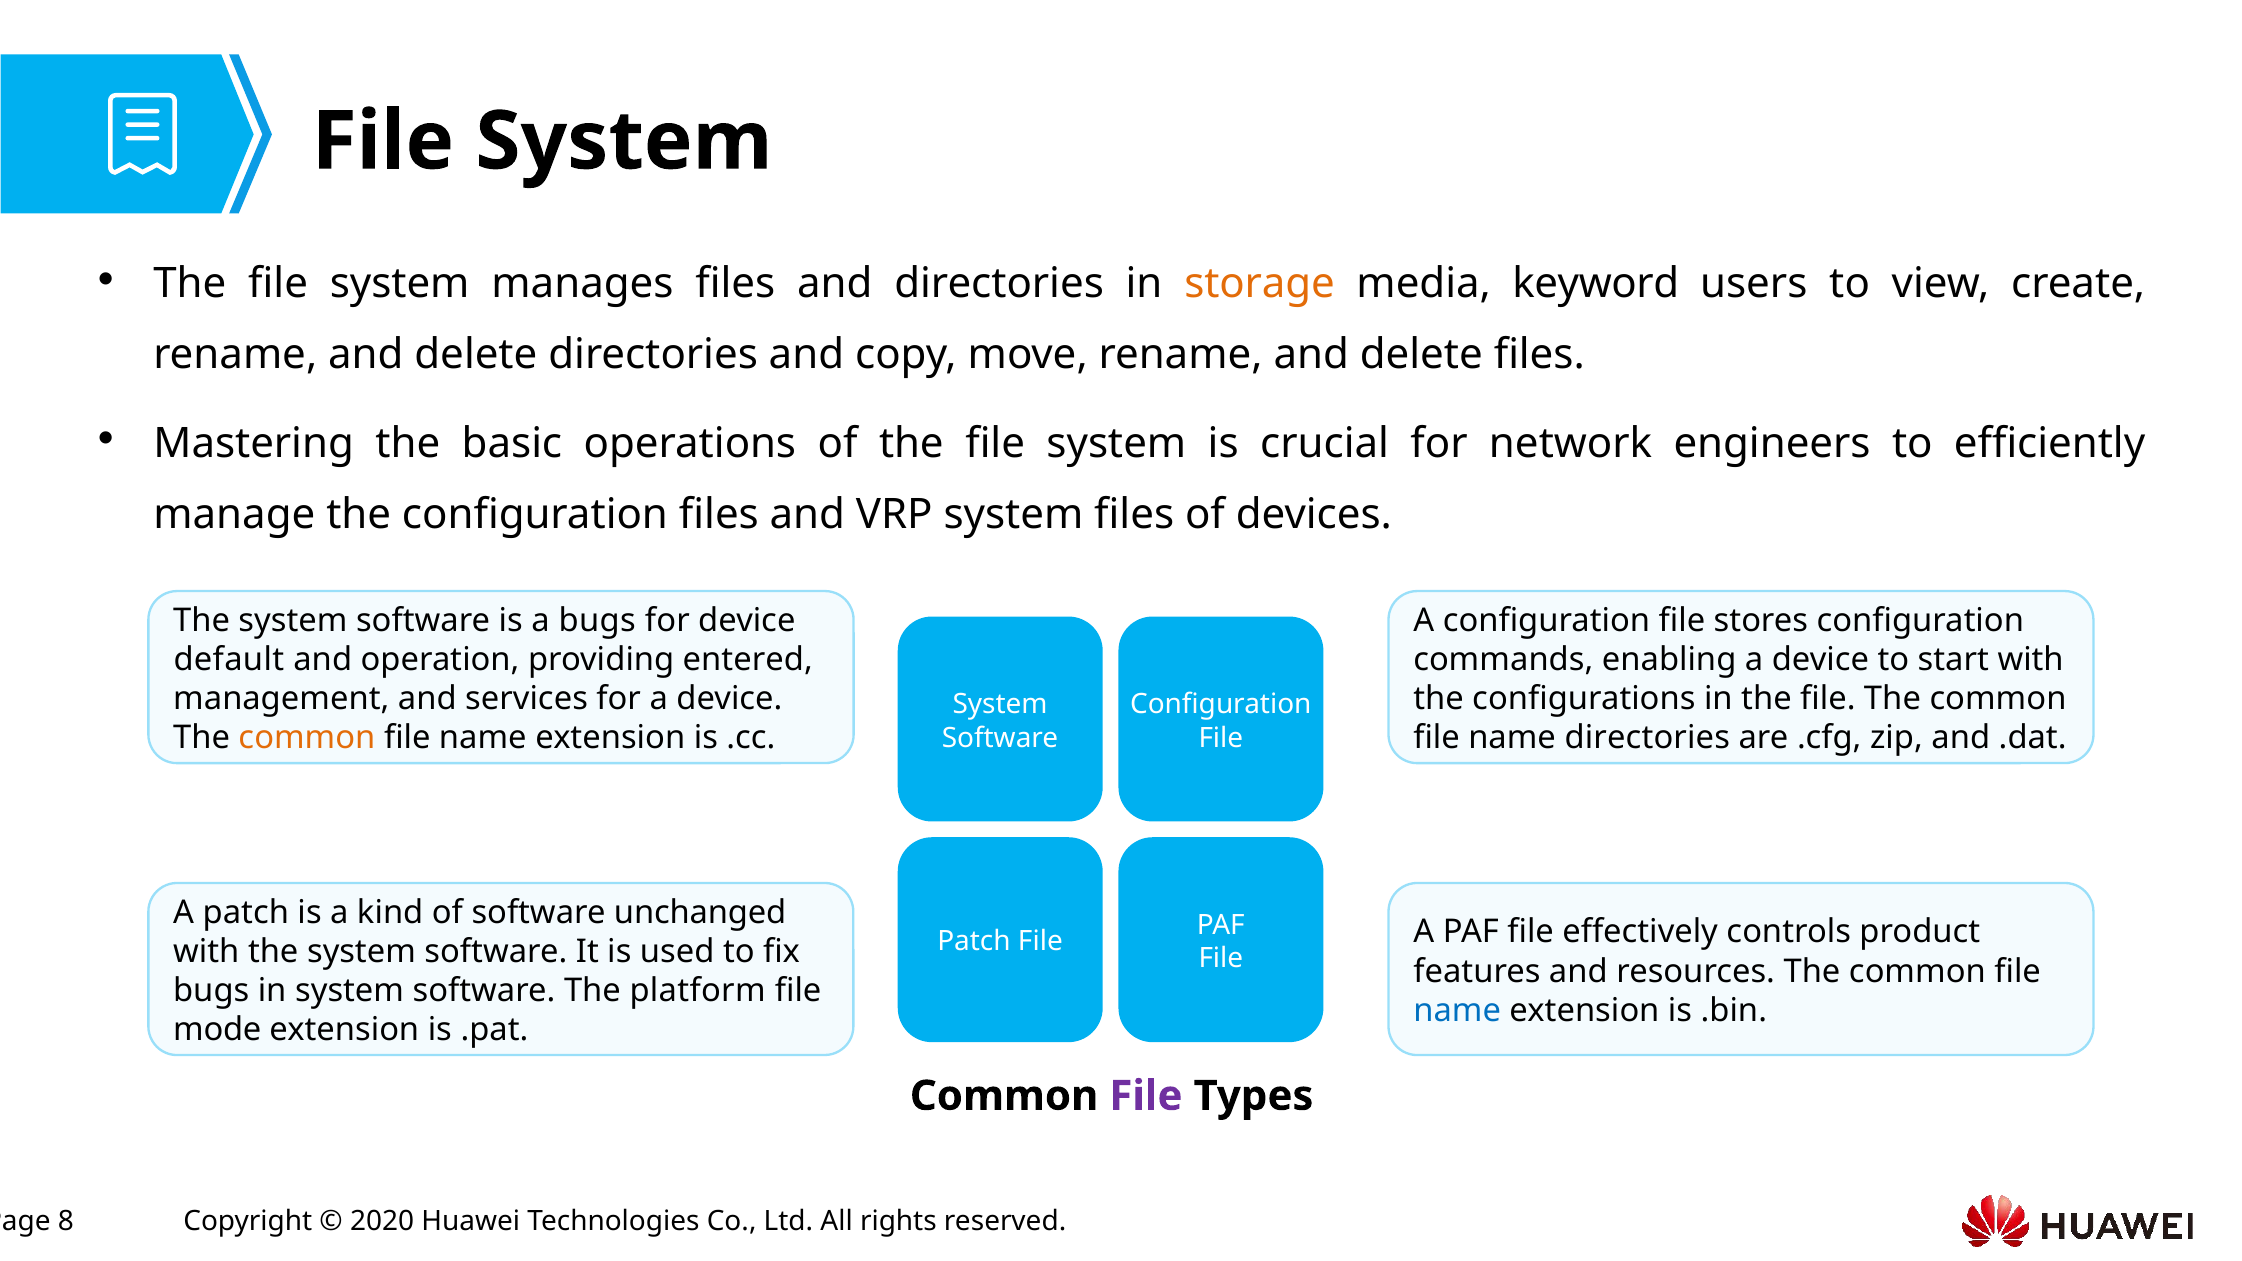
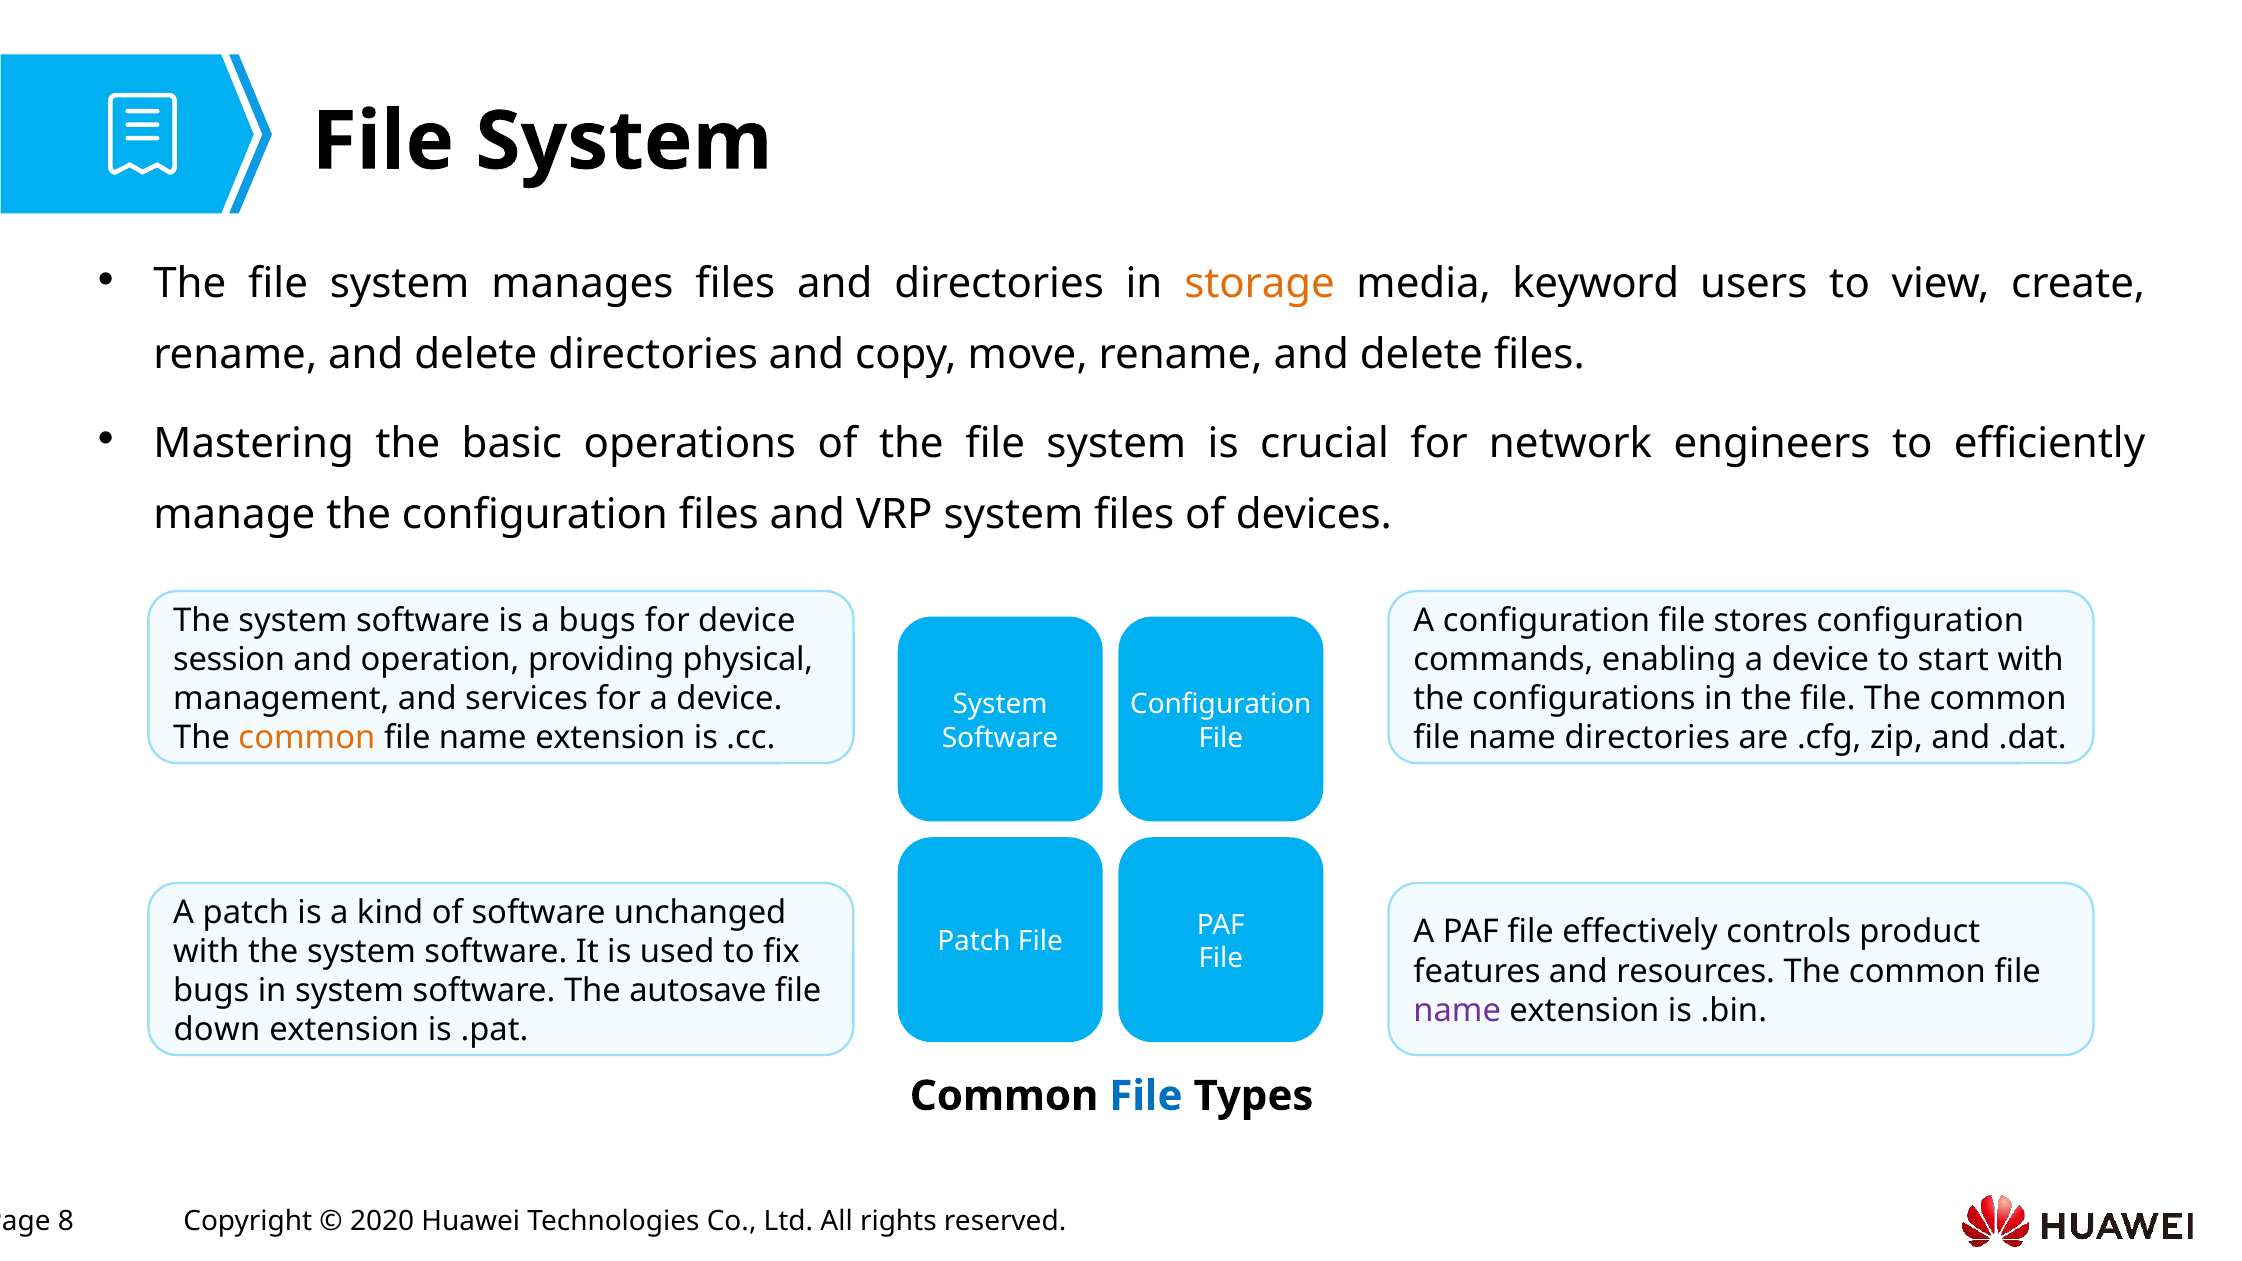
default: default -> session (229, 660)
entered: entered -> physical (748, 660)
platform: platform -> autosave (698, 991)
name colour: blue -> purple (1457, 1011)
mode: mode -> down (217, 1030)
File colour: purple -> blue (1146, 1096)
